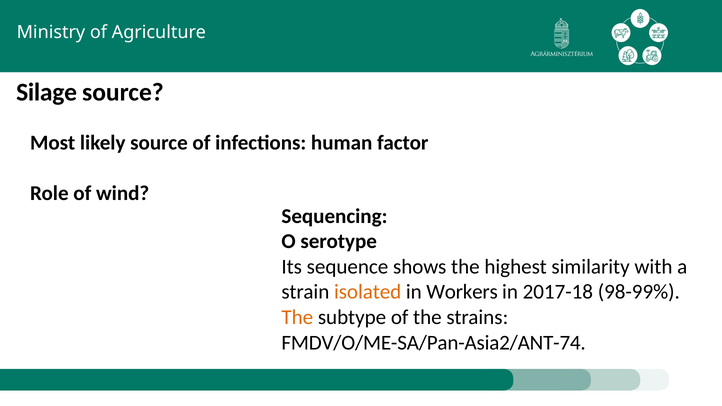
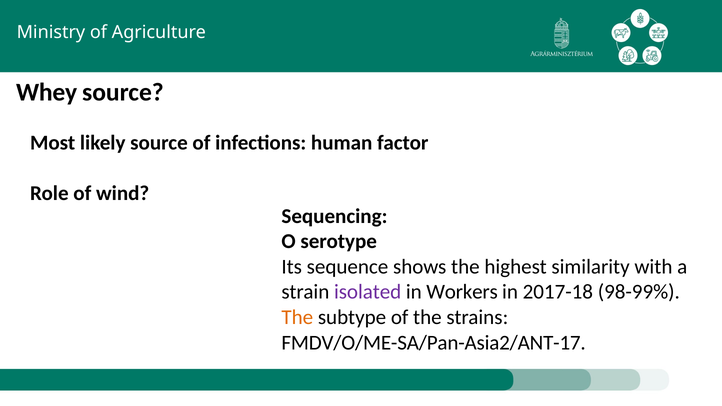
Silage: Silage -> Whey (47, 92)
isolated colour: orange -> purple (368, 292)
FMDV/O/ME-SA/Pan-Asia2/ANT-74: FMDV/O/ME-SA/Pan-Asia2/ANT-74 -> FMDV/O/ME-SA/Pan-Asia2/ANT-17 (434, 343)
